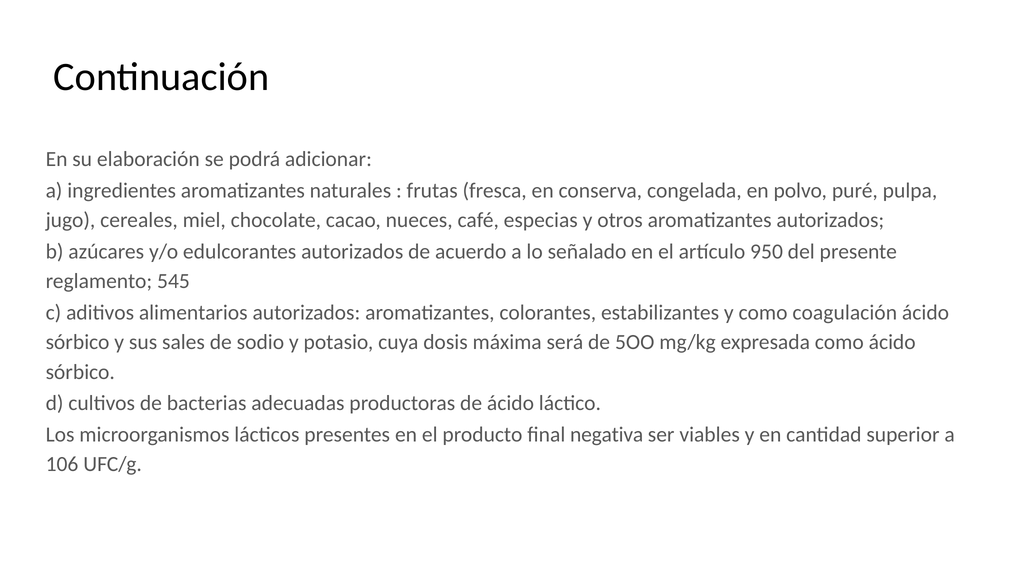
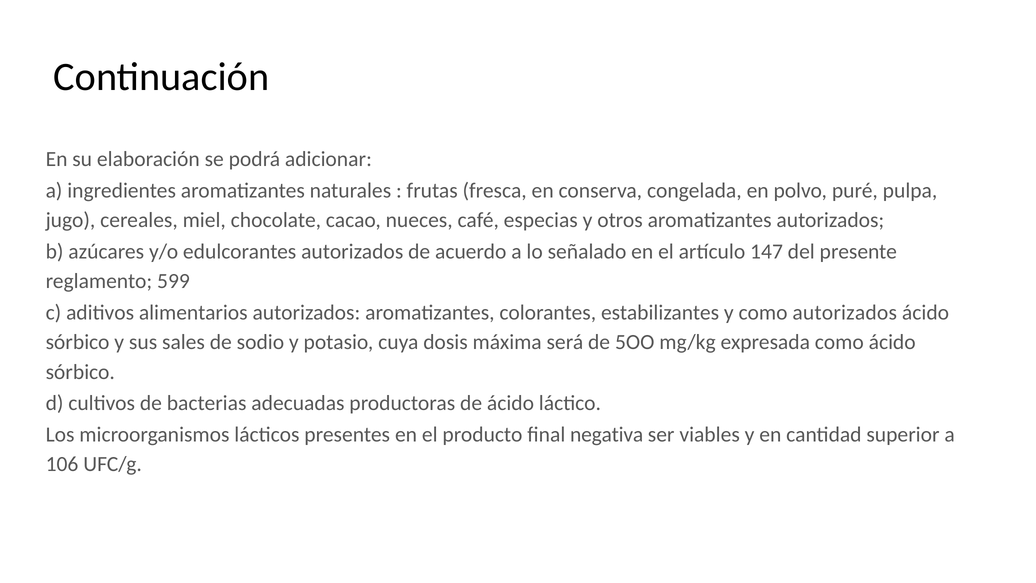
950: 950 -> 147 (767, 251)
545: 545 -> 599 (173, 281)
como coagulación: coagulación -> autorizados (845, 312)
